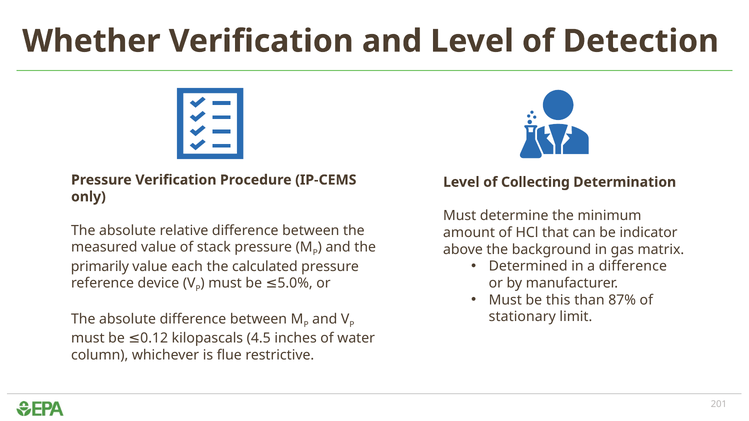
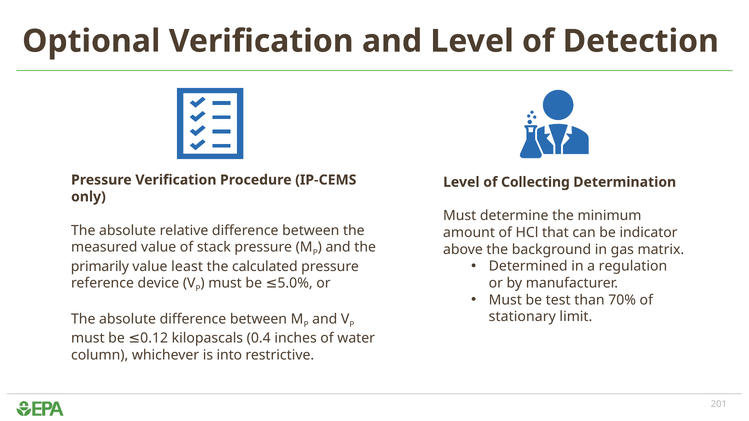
Whether: Whether -> Optional (91, 41)
a difference: difference -> regulation (633, 267)
each: each -> least (187, 267)
this: this -> test (558, 300)
87%: 87% -> 70% (622, 300)
4.5: 4.5 -> 0.4 (259, 339)
flue: flue -> into (229, 355)
